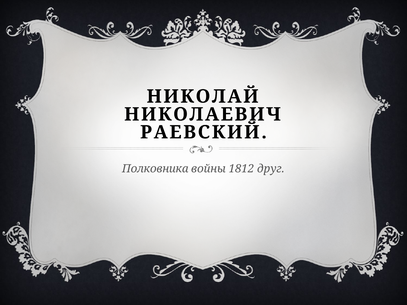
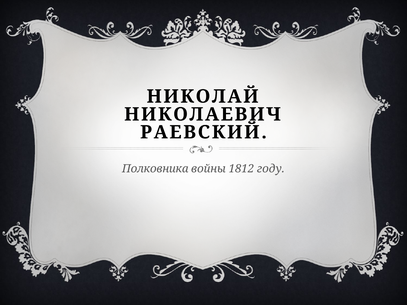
друг: друг -> году (271, 169)
